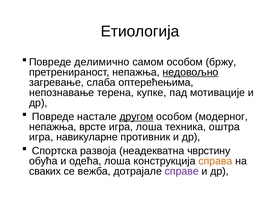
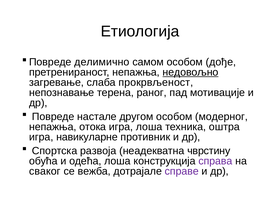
бржу: бржу -> дође (221, 62)
оптерећењима: оптерећењима -> прокрвљеност (156, 82)
купке: купке -> раног (152, 93)
другом underline: present -> none (136, 117)
врсте: врсте -> отока (93, 127)
справа colour: orange -> purple (215, 161)
сваких: сваких -> сваког (45, 171)
